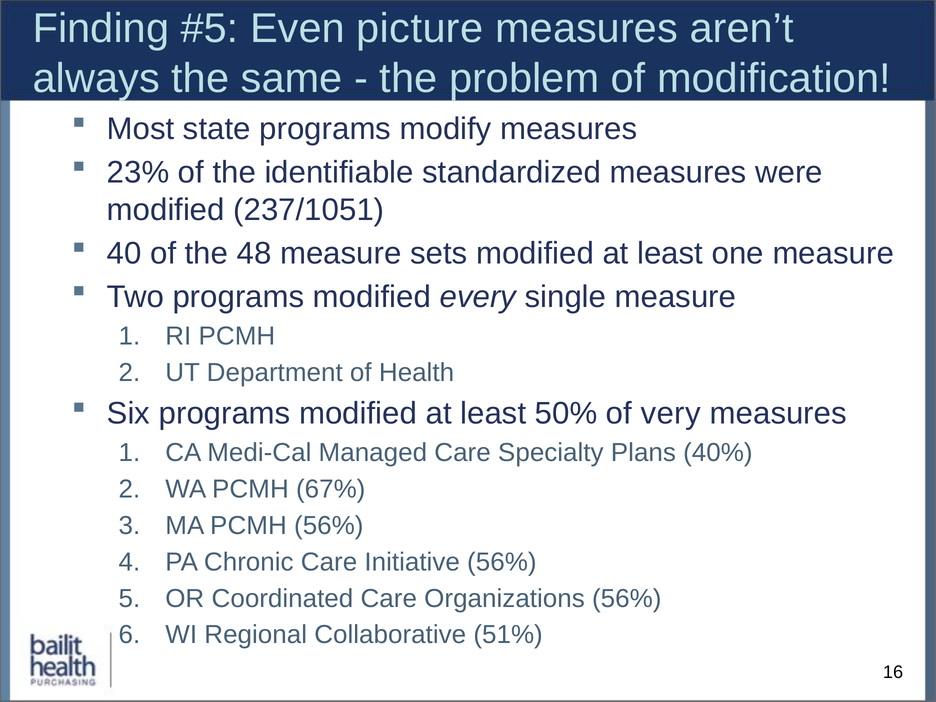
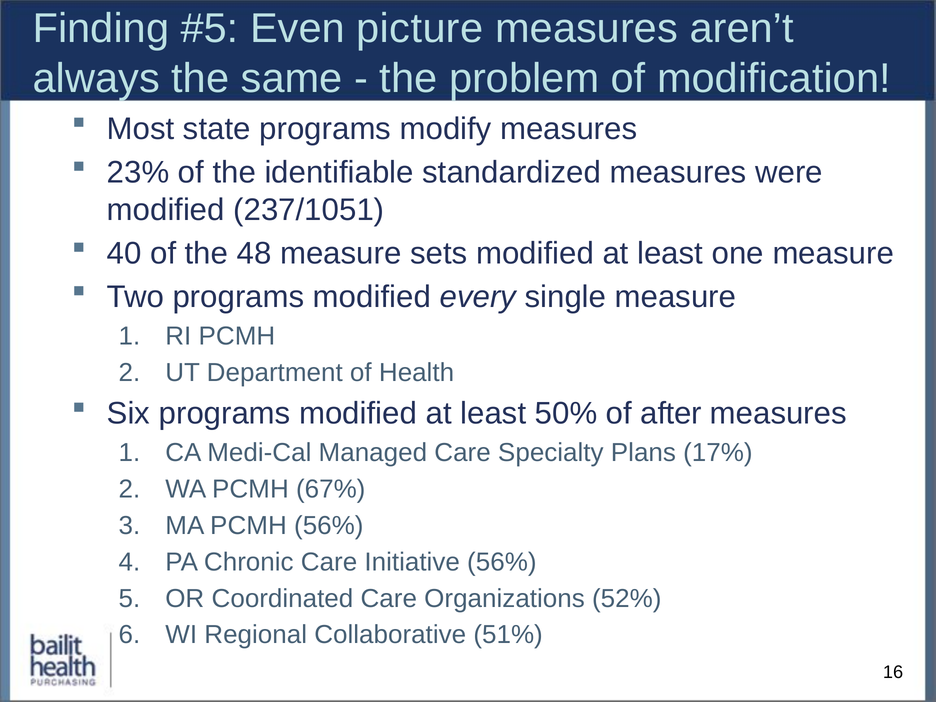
very: very -> after (671, 414)
40%: 40% -> 17% (718, 453)
Organizations 56%: 56% -> 52% (627, 598)
